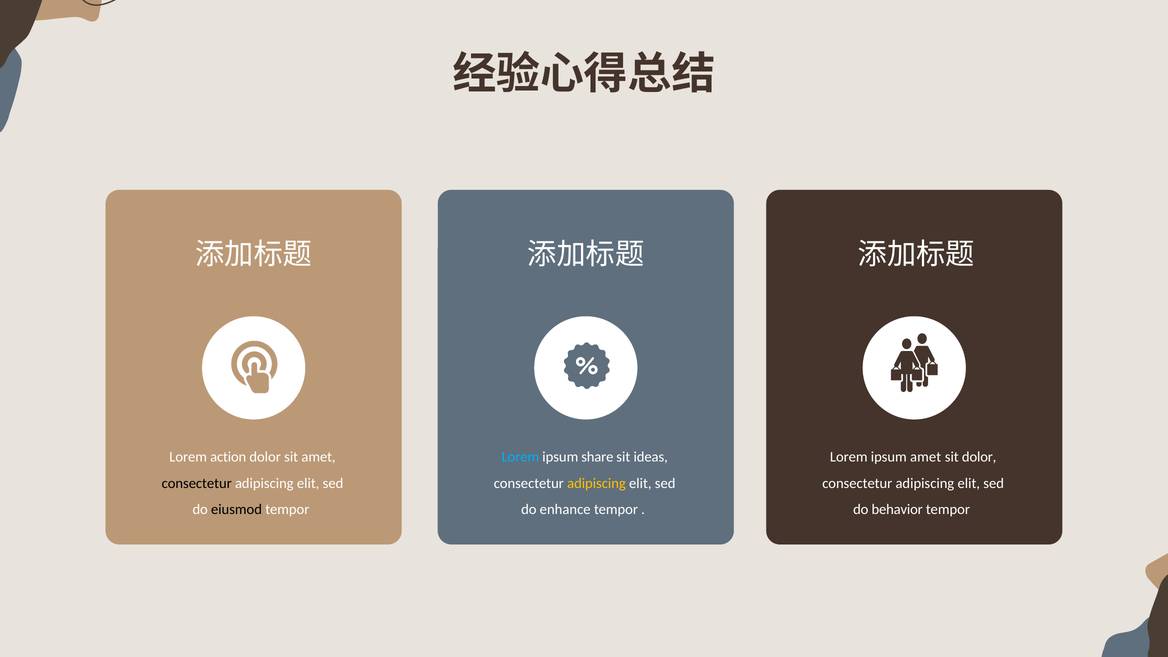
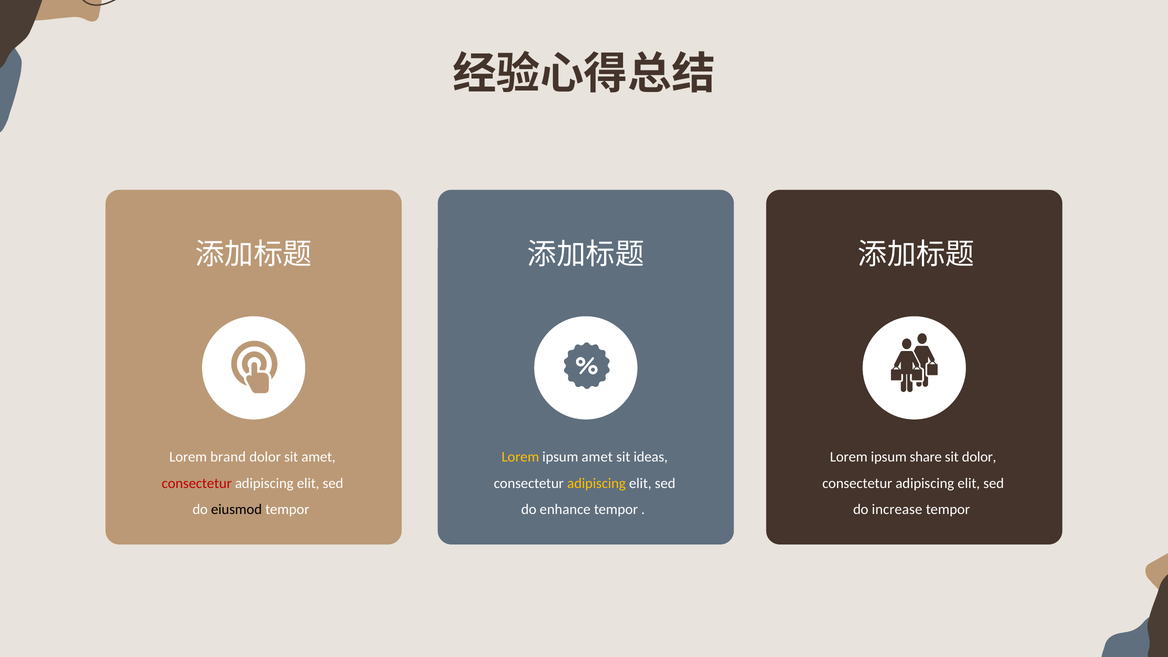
action: action -> brand (228, 457)
Lorem colour: light blue -> yellow (520, 457)
ipsum share: share -> amet (597, 457)
ipsum amet: amet -> share (926, 457)
consectetur colour: black -> red (197, 483)
behavior: behavior -> increase (897, 510)
